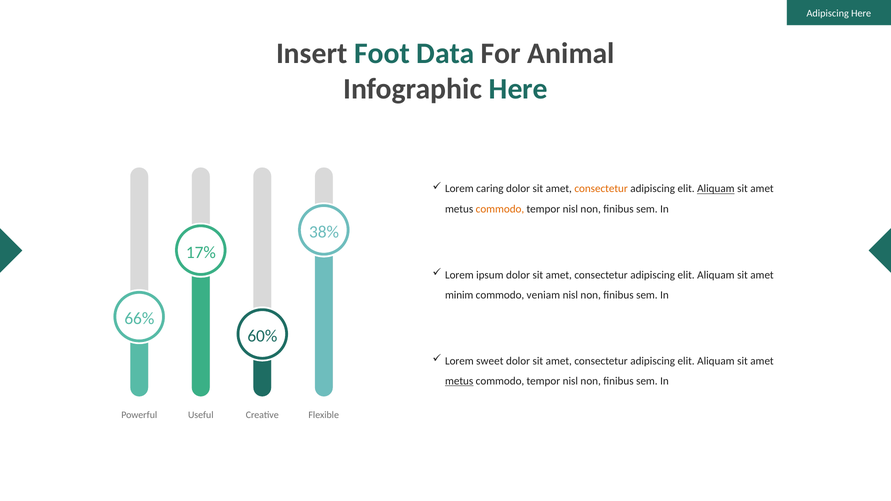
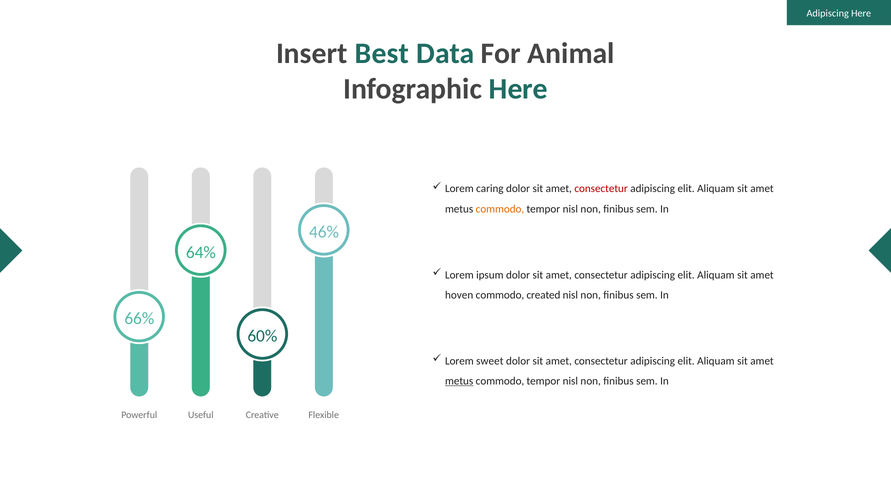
Foot: Foot -> Best (382, 53)
consectetur colour: orange -> red (601, 189)
Aliquam underline: present -> none (716, 189)
38%: 38% -> 46% (324, 232)
17%: 17% -> 64% (201, 252)
minim: minim -> hoven (459, 295)
veniam: veniam -> created (543, 295)
